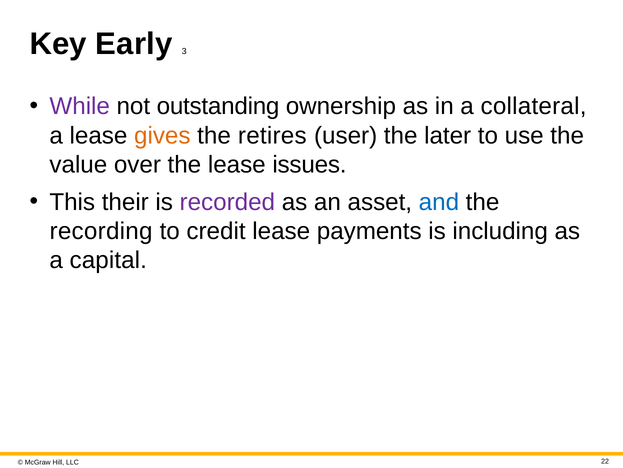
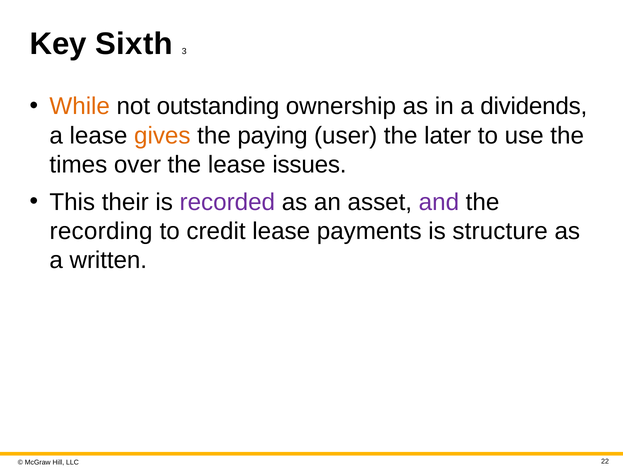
Early: Early -> Sixth (134, 44)
While colour: purple -> orange (80, 106)
collateral: collateral -> dividends (534, 106)
retires: retires -> paying (273, 135)
value: value -> times (78, 164)
and colour: blue -> purple (439, 202)
including: including -> structure (500, 231)
capital: capital -> written (108, 260)
